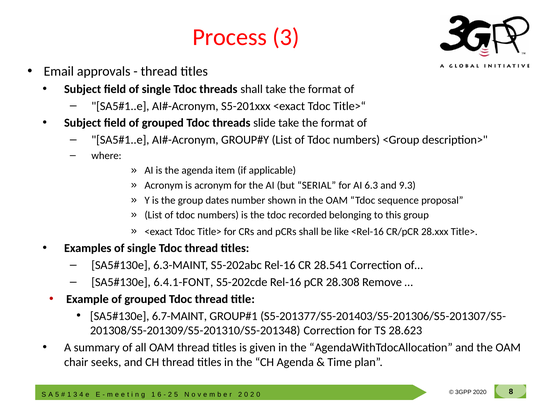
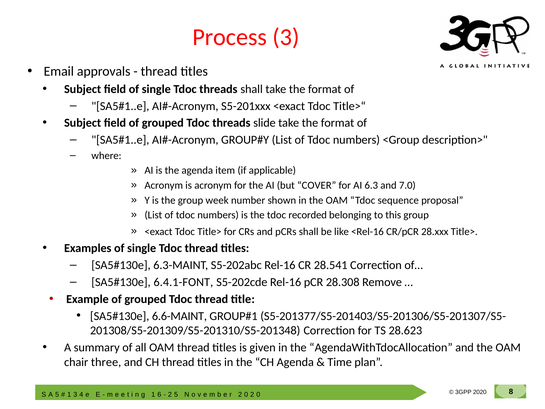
SERIAL: SERIAL -> COVER (317, 185)
9.3: 9.3 -> 7.0 (407, 185)
dates: dates -> week (217, 200)
6.7-MAINT: 6.7-MAINT -> 6.6-MAINT (179, 316)
seeks: seeks -> three (106, 362)
